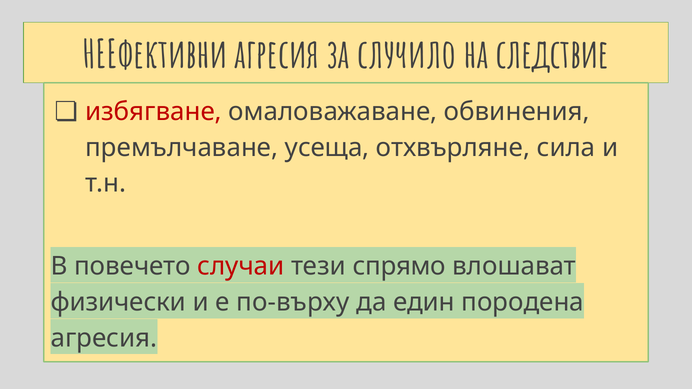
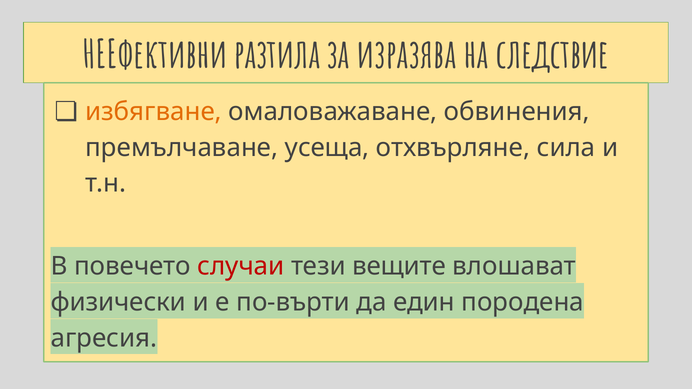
НЕЕфективни агресия: агресия -> разтила (277, 55)
случило: случило -> изразява (407, 55)
избягване colour: red -> orange (154, 112)
спрямо: спрямо -> вещите (399, 267)
по-върху: по-върху -> по-върти (293, 302)
